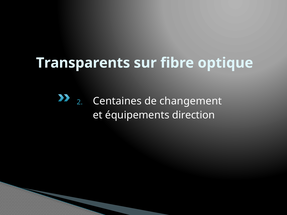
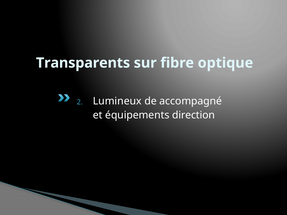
Centaines: Centaines -> Lumineux (117, 101)
changement: changement -> accompagné (191, 101)
